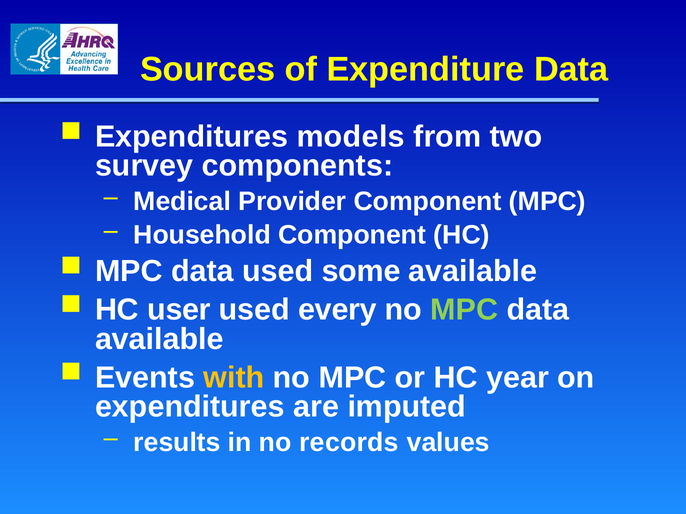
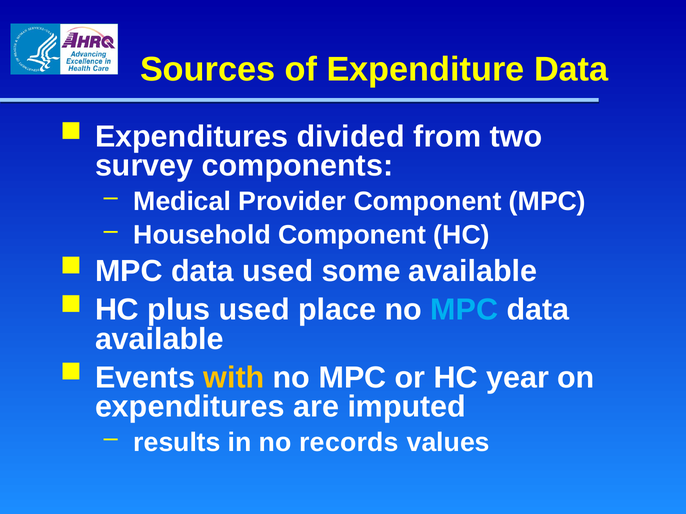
models: models -> divided (351, 137)
user: user -> plus (179, 310)
every: every -> place (337, 310)
MPC colour: light green -> light blue (464, 310)
